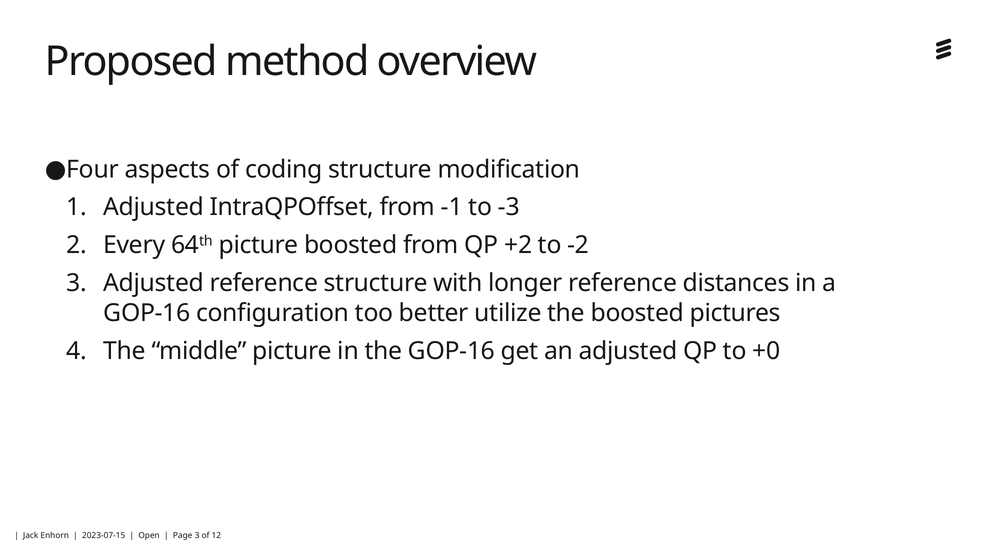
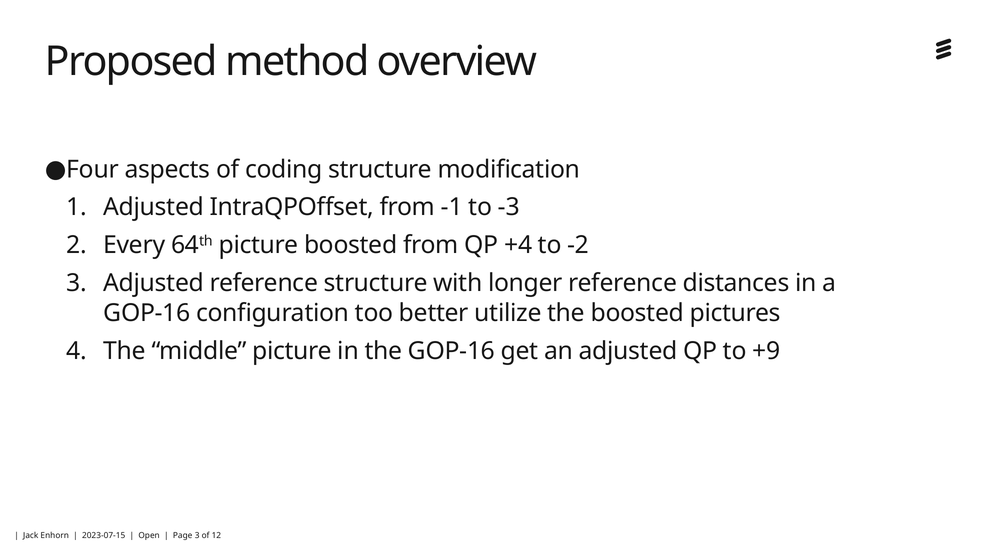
+2: +2 -> +4 (518, 245)
+0: +0 -> +9 (766, 351)
